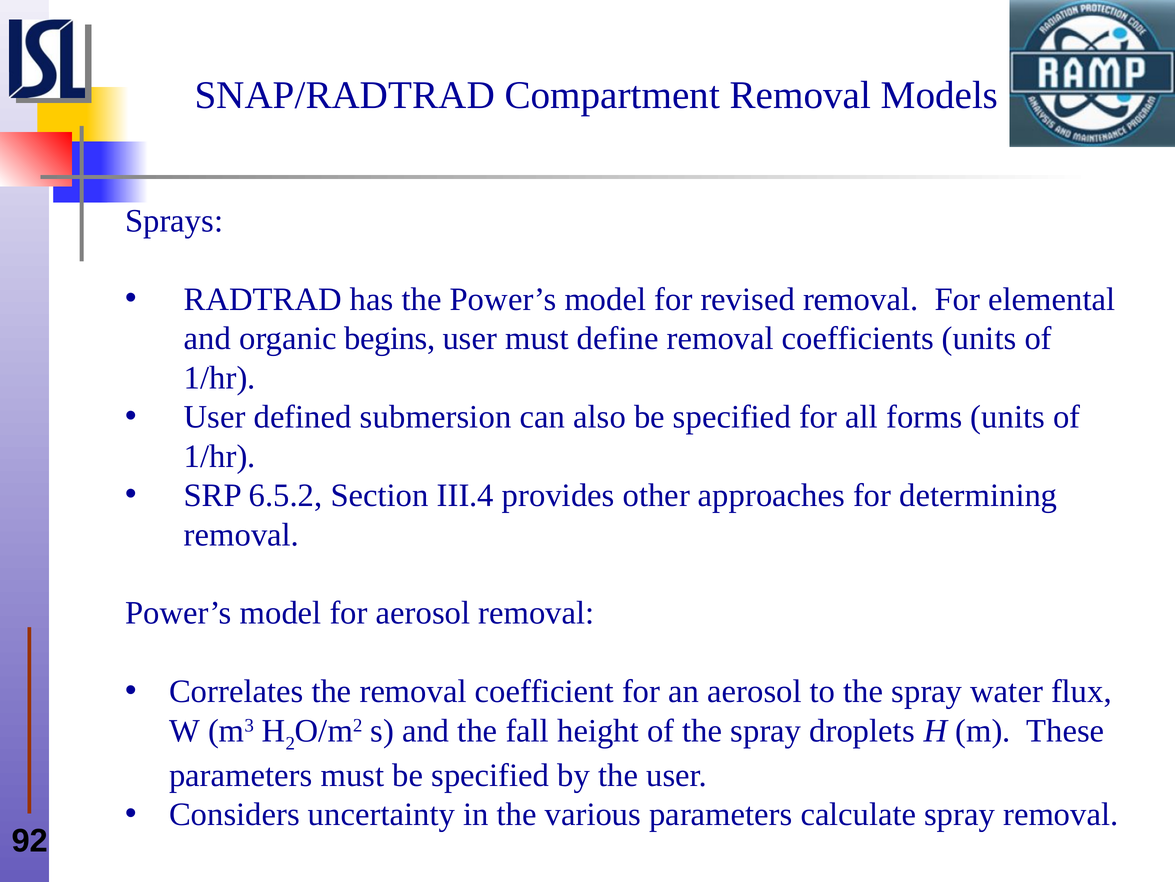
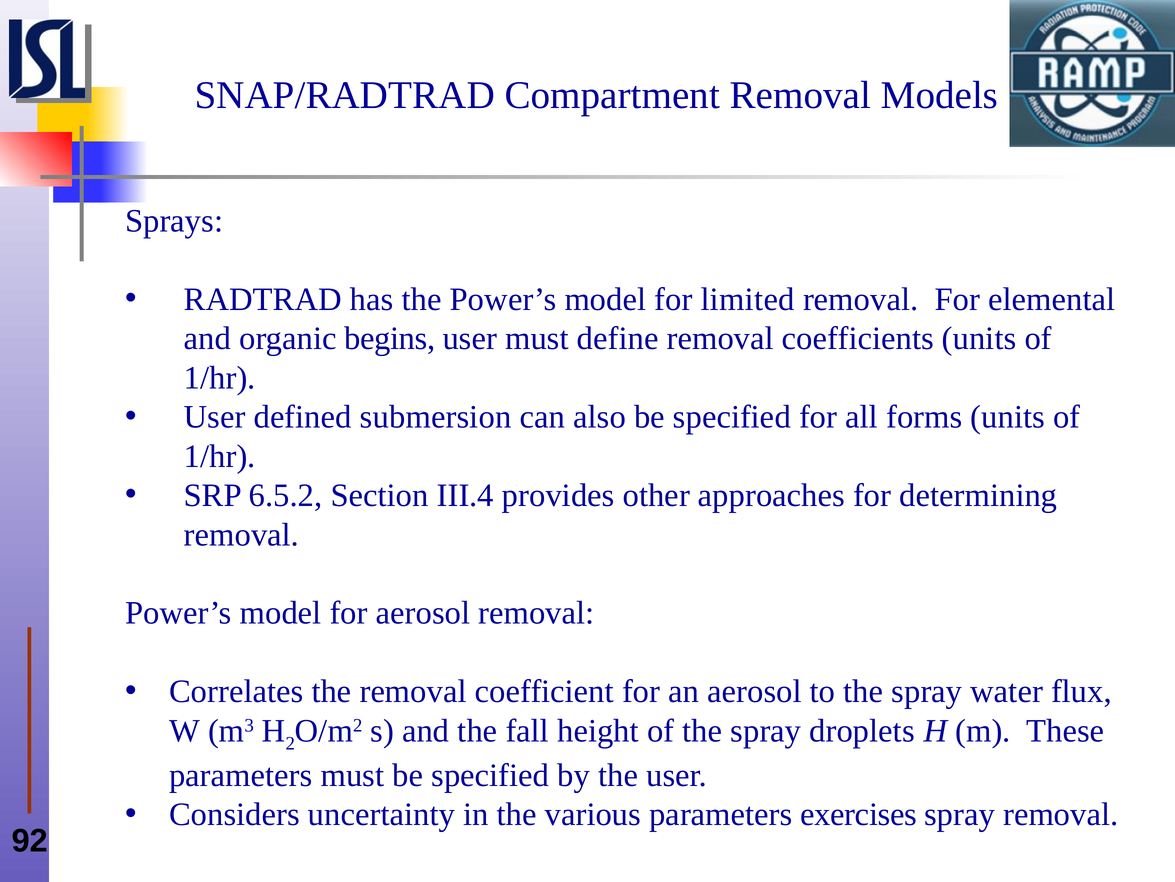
revised: revised -> limited (748, 299)
calculate: calculate -> exercises (858, 814)
